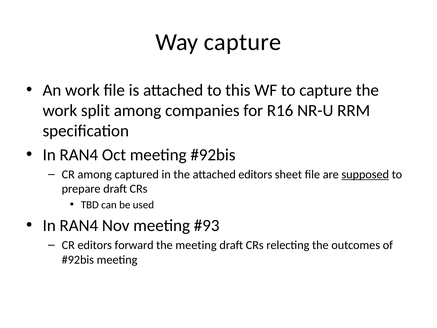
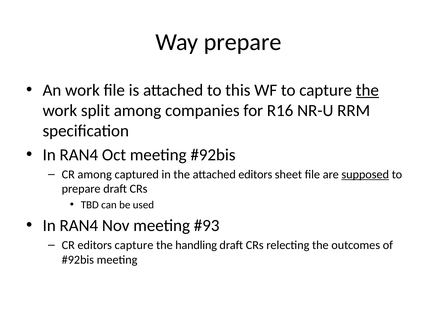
Way capture: capture -> prepare (243, 42)
the underline: none -> present (367, 90)
editors forward: forward -> capture (134, 245)
the meeting: meeting -> handling (196, 245)
